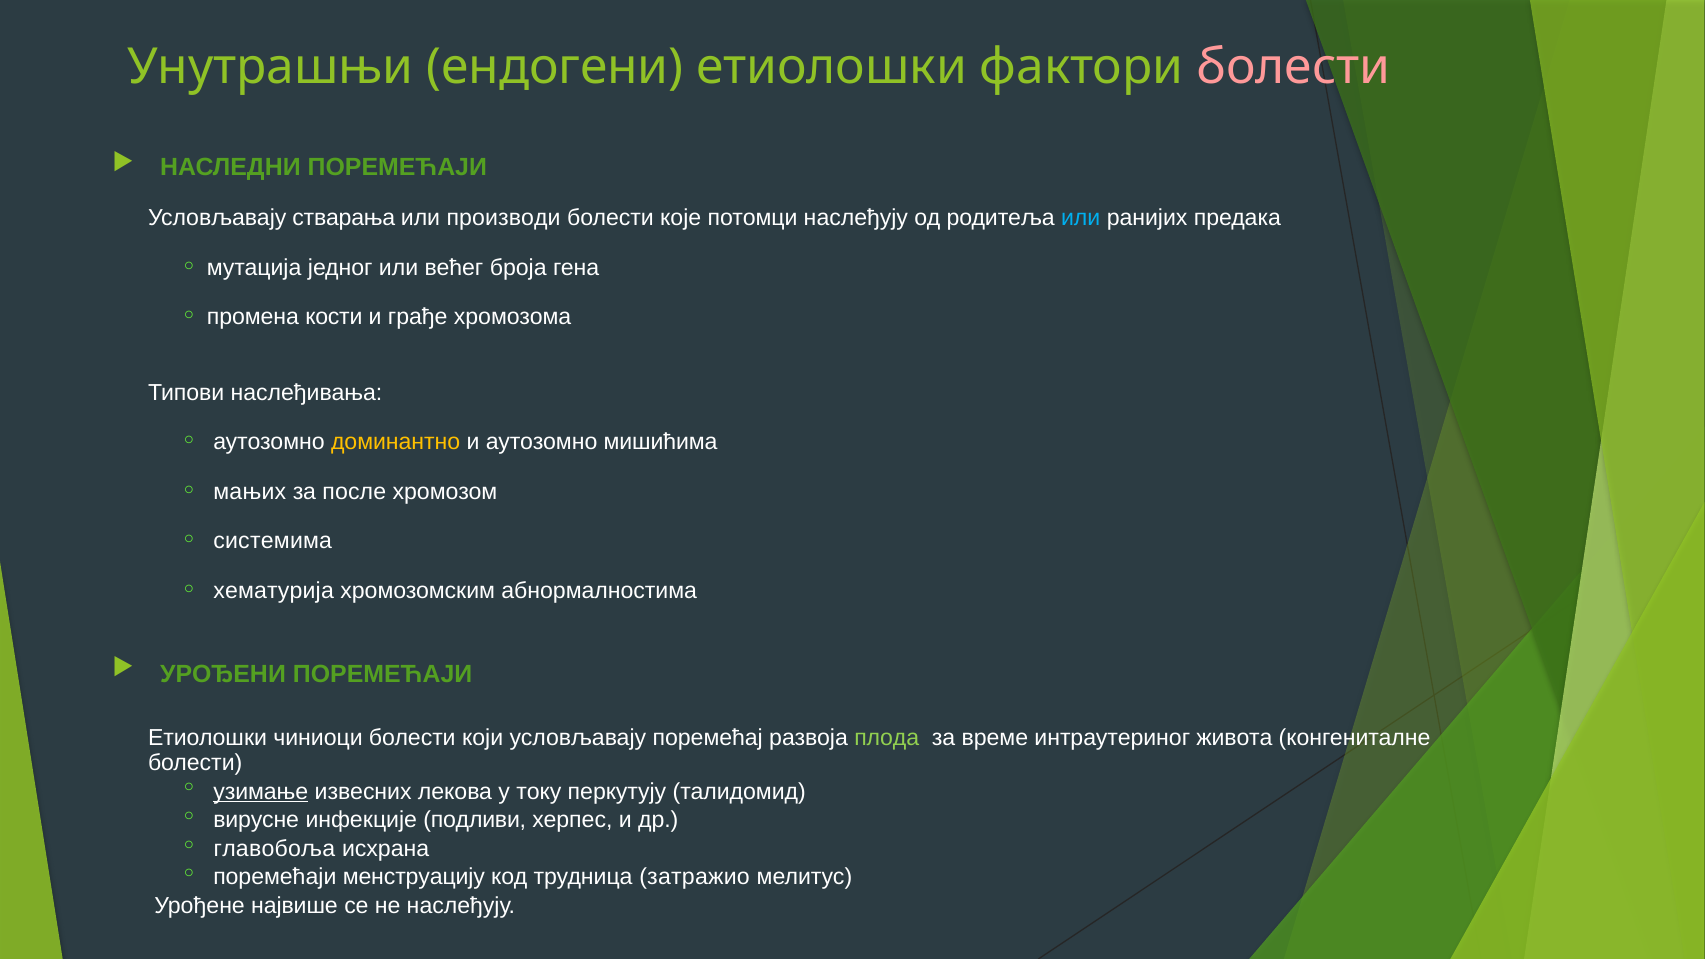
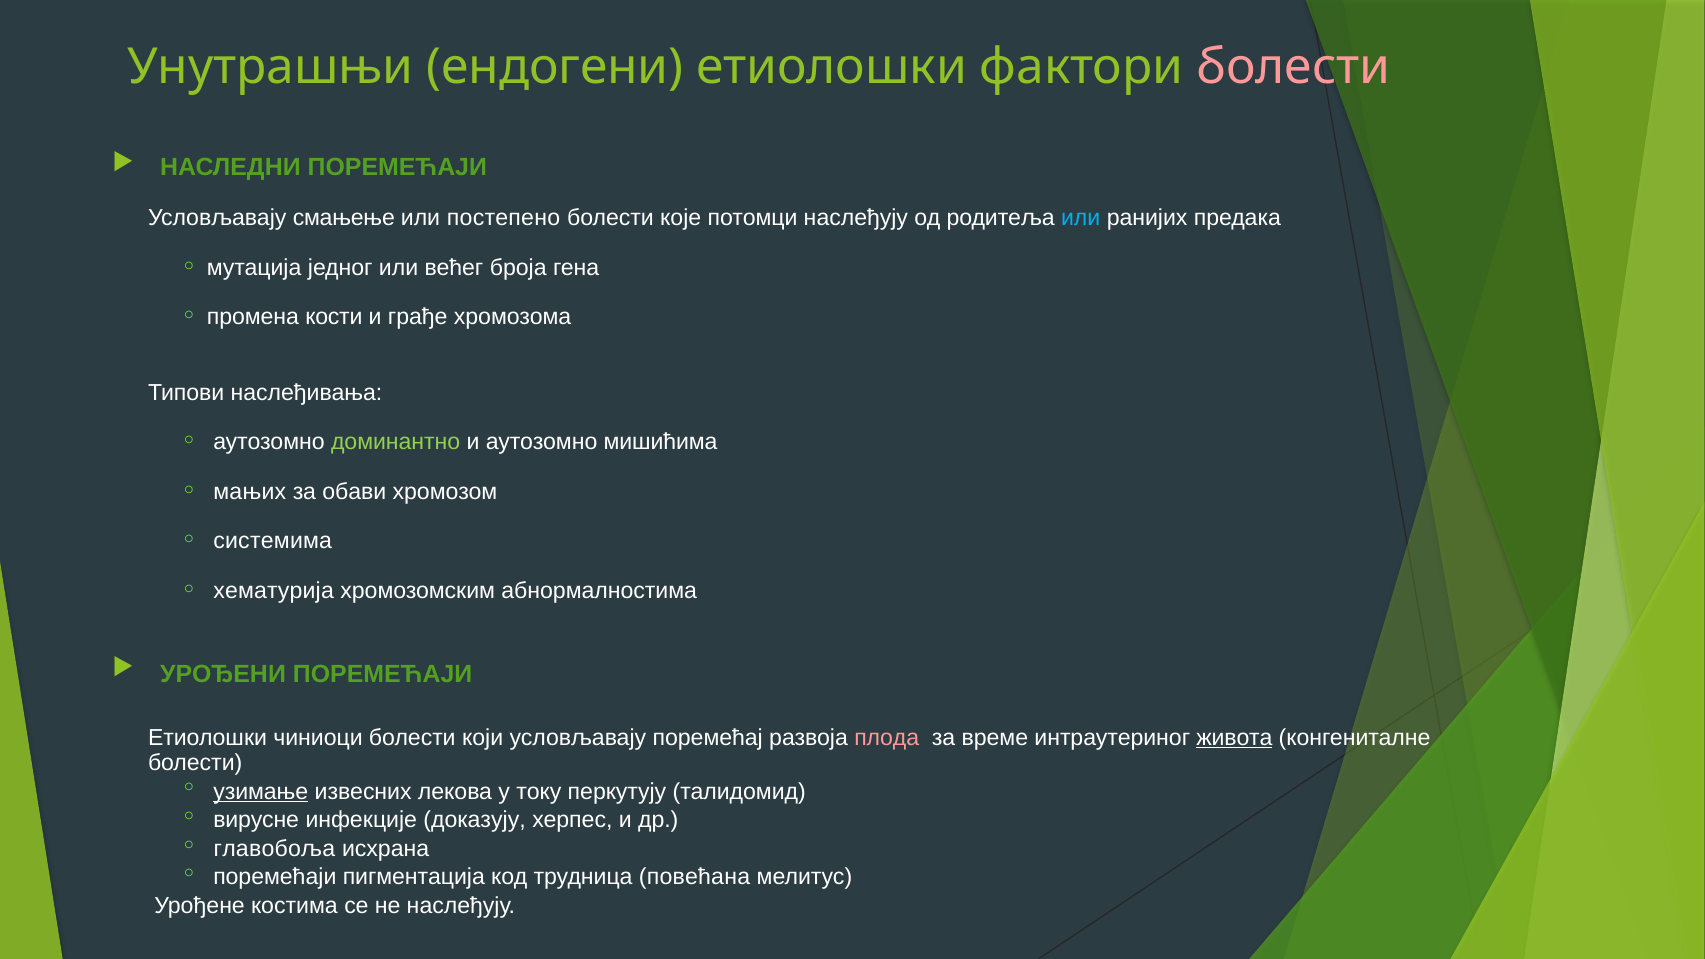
стварања: стварања -> смањење (344, 218)
производи: производи -> постепено (504, 218)
доминантно colour: yellow -> light green (396, 442)
после: после -> обави (354, 492)
плода colour: light green -> pink (887, 738)
живота underline: none -> present (1234, 738)
подливи: подливи -> доказују (475, 820)
менструацију: менструацију -> пигментација (414, 877)
затражио: затражио -> повећана (695, 877)
највише: највише -> костима (294, 906)
